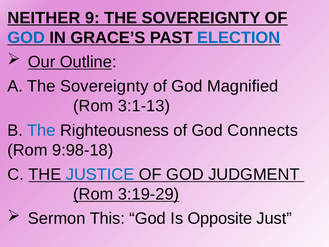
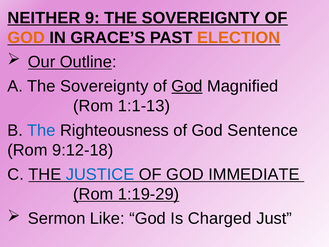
GOD colour: blue -> orange (26, 38)
ELECTION colour: blue -> orange (239, 38)
God underline: none -> present (187, 86)
3:1-13: 3:1-13 -> 1:1-13 (144, 106)
Connects: Connects -> Sentence (263, 130)
9:98-18: 9:98-18 -> 9:12-18 (83, 150)
JUDGMENT: JUDGMENT -> IMMEDIATE (254, 174)
3:19-29: 3:19-29 -> 1:19-29 (149, 194)
This: This -> Like (107, 218)
Opposite: Opposite -> Charged (220, 218)
